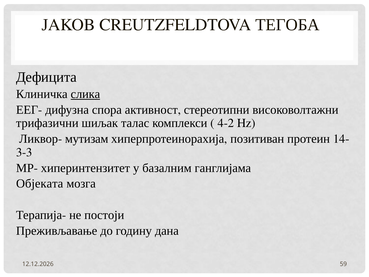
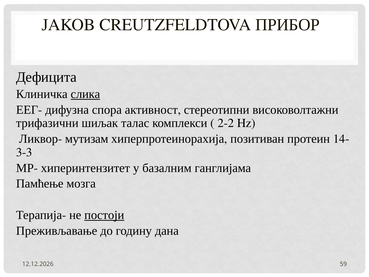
ТЕГОБА: ТЕГОБА -> ПРИБОР (288, 25)
4-2: 4-2 -> 2-2 (226, 123)
Објеката: Објеката -> Памћење (40, 184)
постоји underline: none -> present (104, 215)
